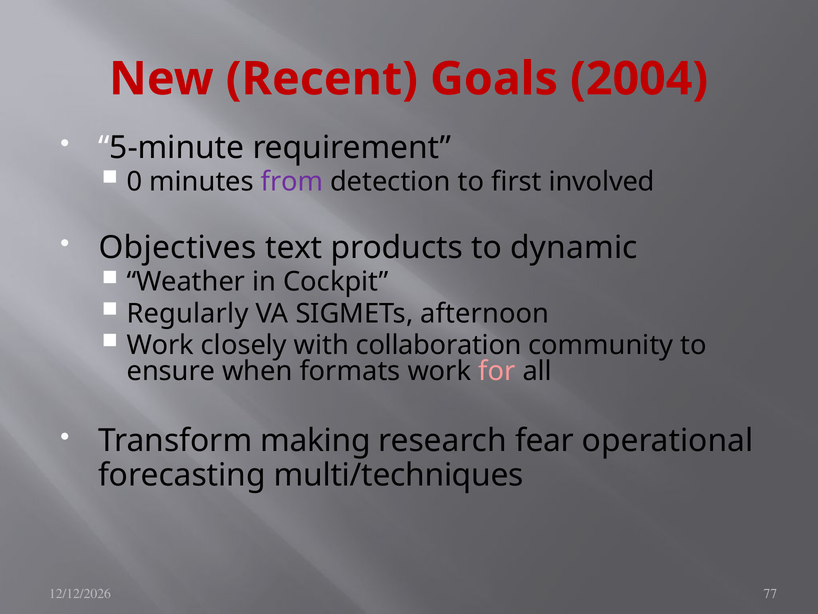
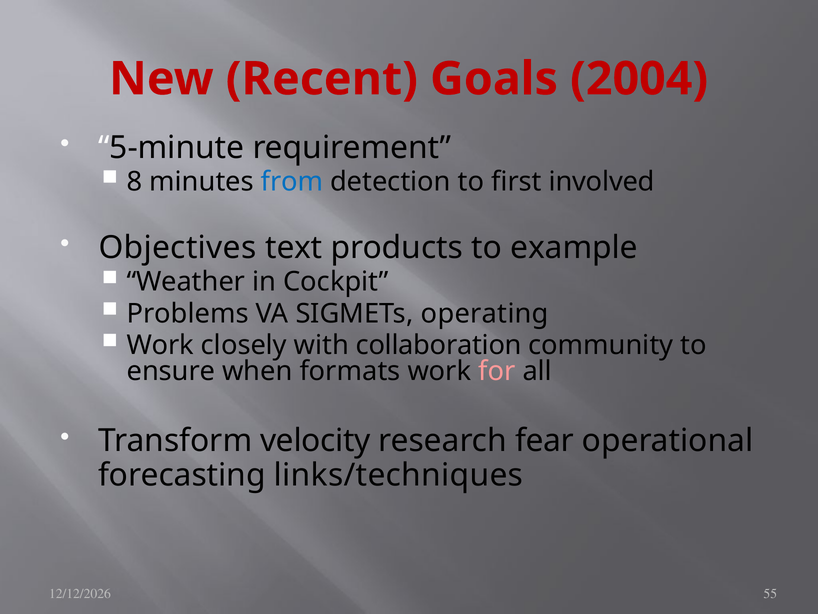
0: 0 -> 8 (135, 182)
from colour: purple -> blue (292, 182)
dynamic: dynamic -> example (574, 248)
Regularly: Regularly -> Problems (188, 313)
afternoon: afternoon -> operating (485, 313)
making: making -> velocity (315, 440)
multi/techniques: multi/techniques -> links/techniques (398, 475)
77: 77 -> 55 (770, 593)
